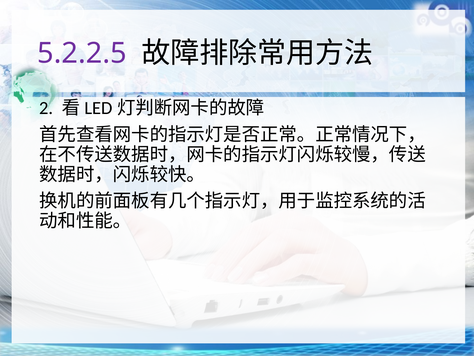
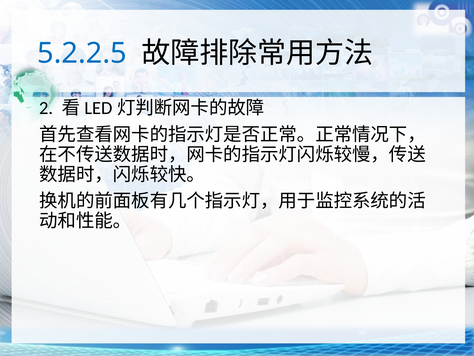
5.2.2.5 colour: purple -> blue (82, 53)
